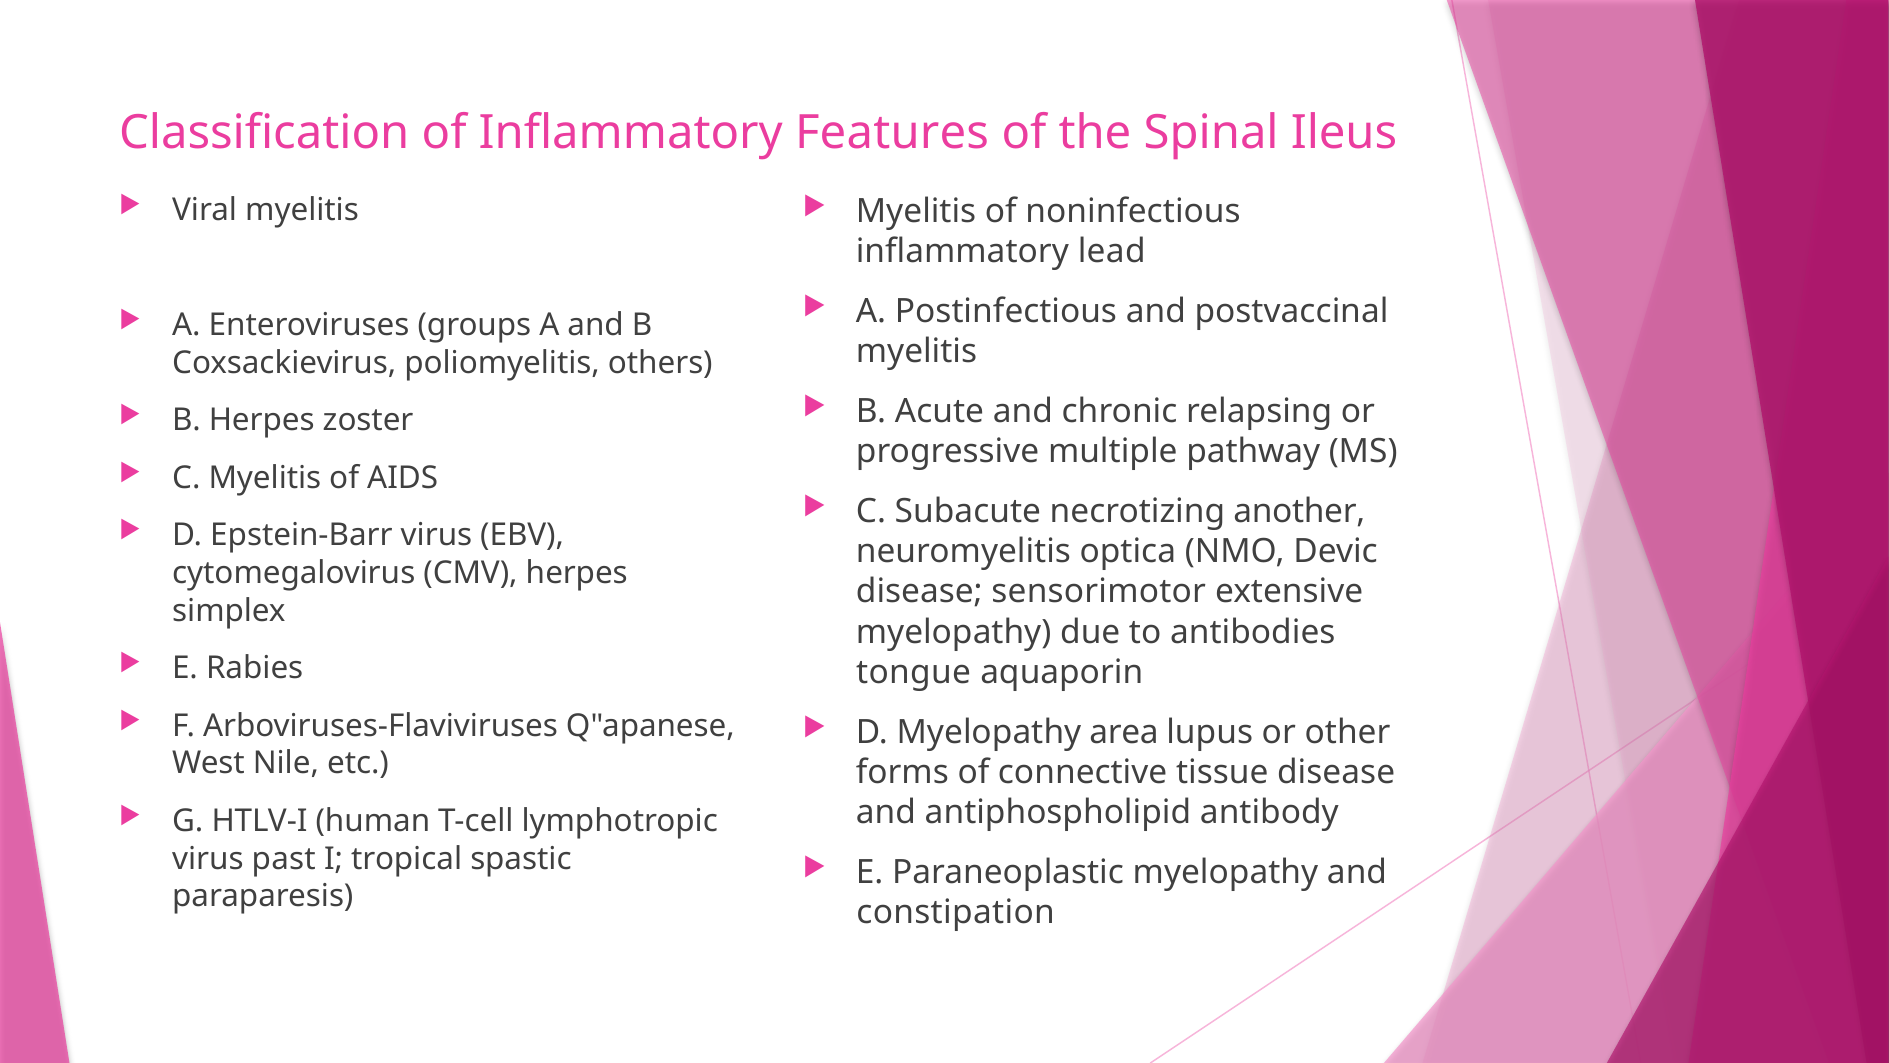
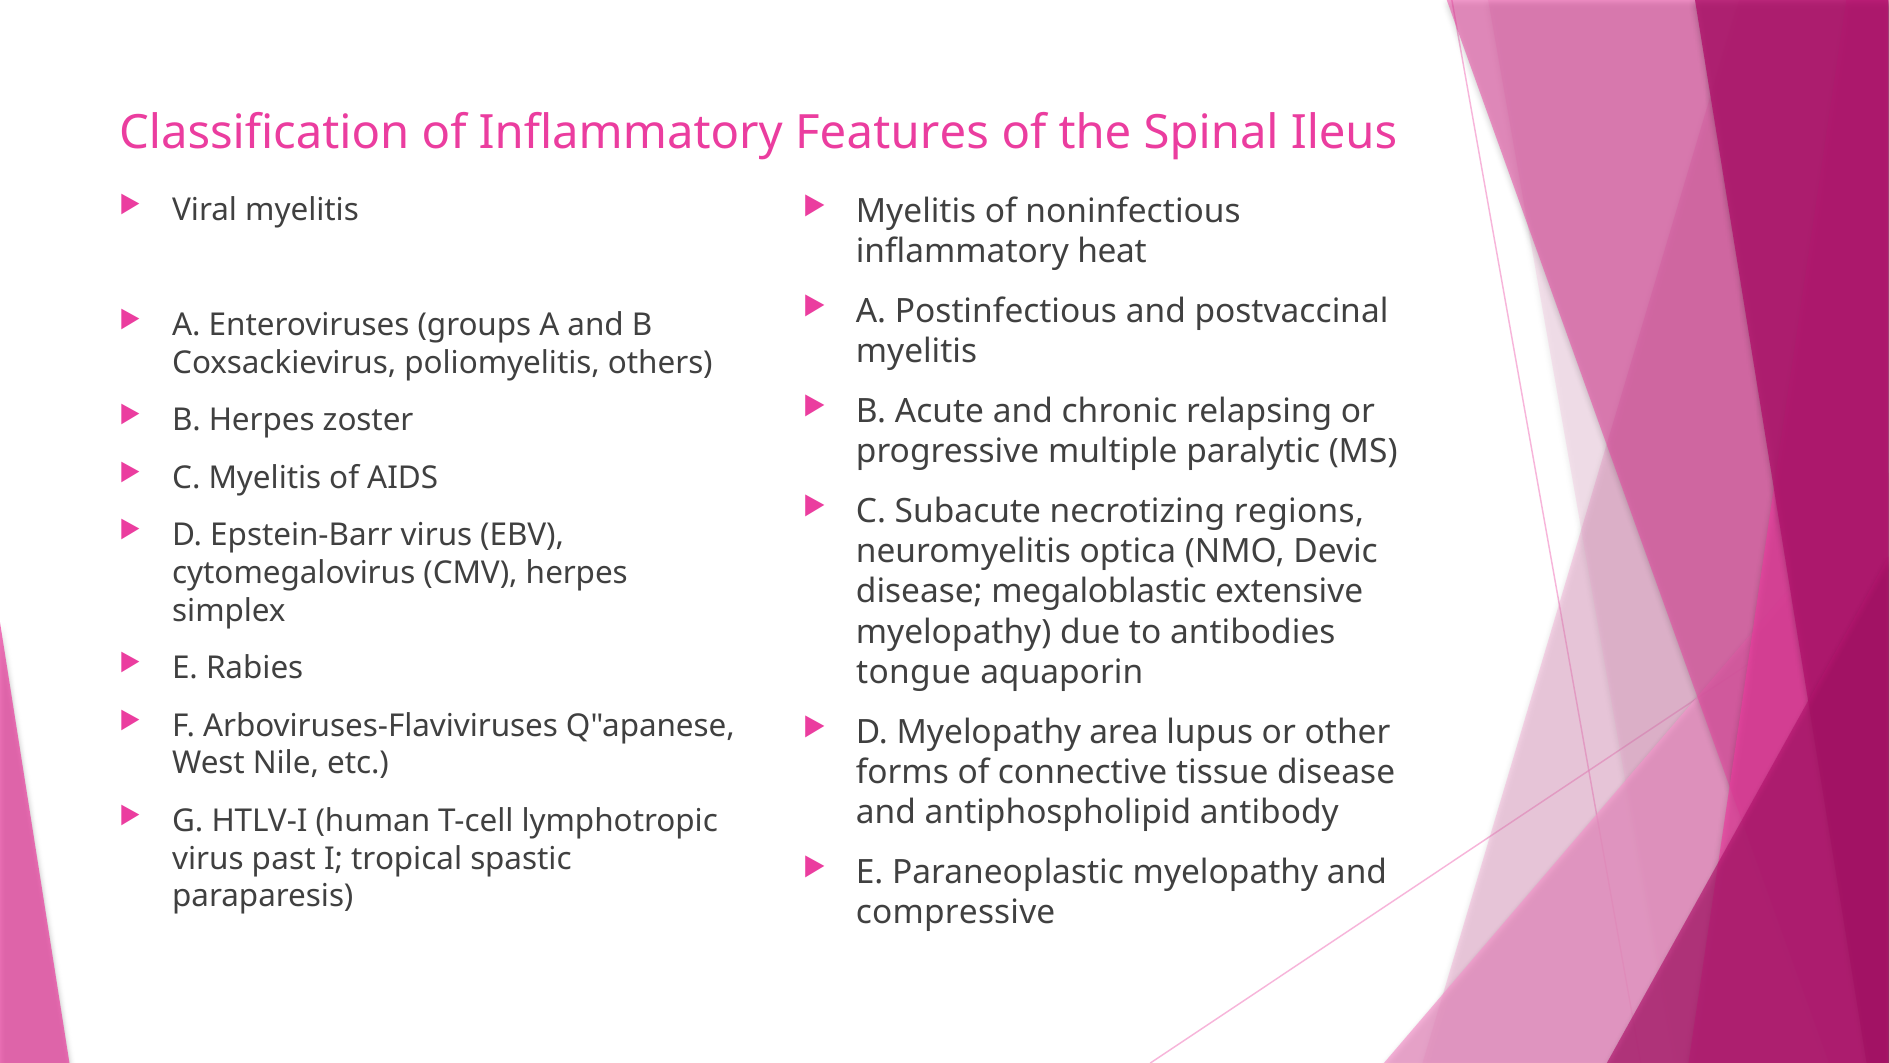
lead: lead -> heat (1112, 251)
pathway: pathway -> paralytic (1253, 452)
another: another -> regions (1299, 511)
sensorimotor: sensorimotor -> megaloblastic (1099, 592)
constipation: constipation -> compressive (956, 912)
